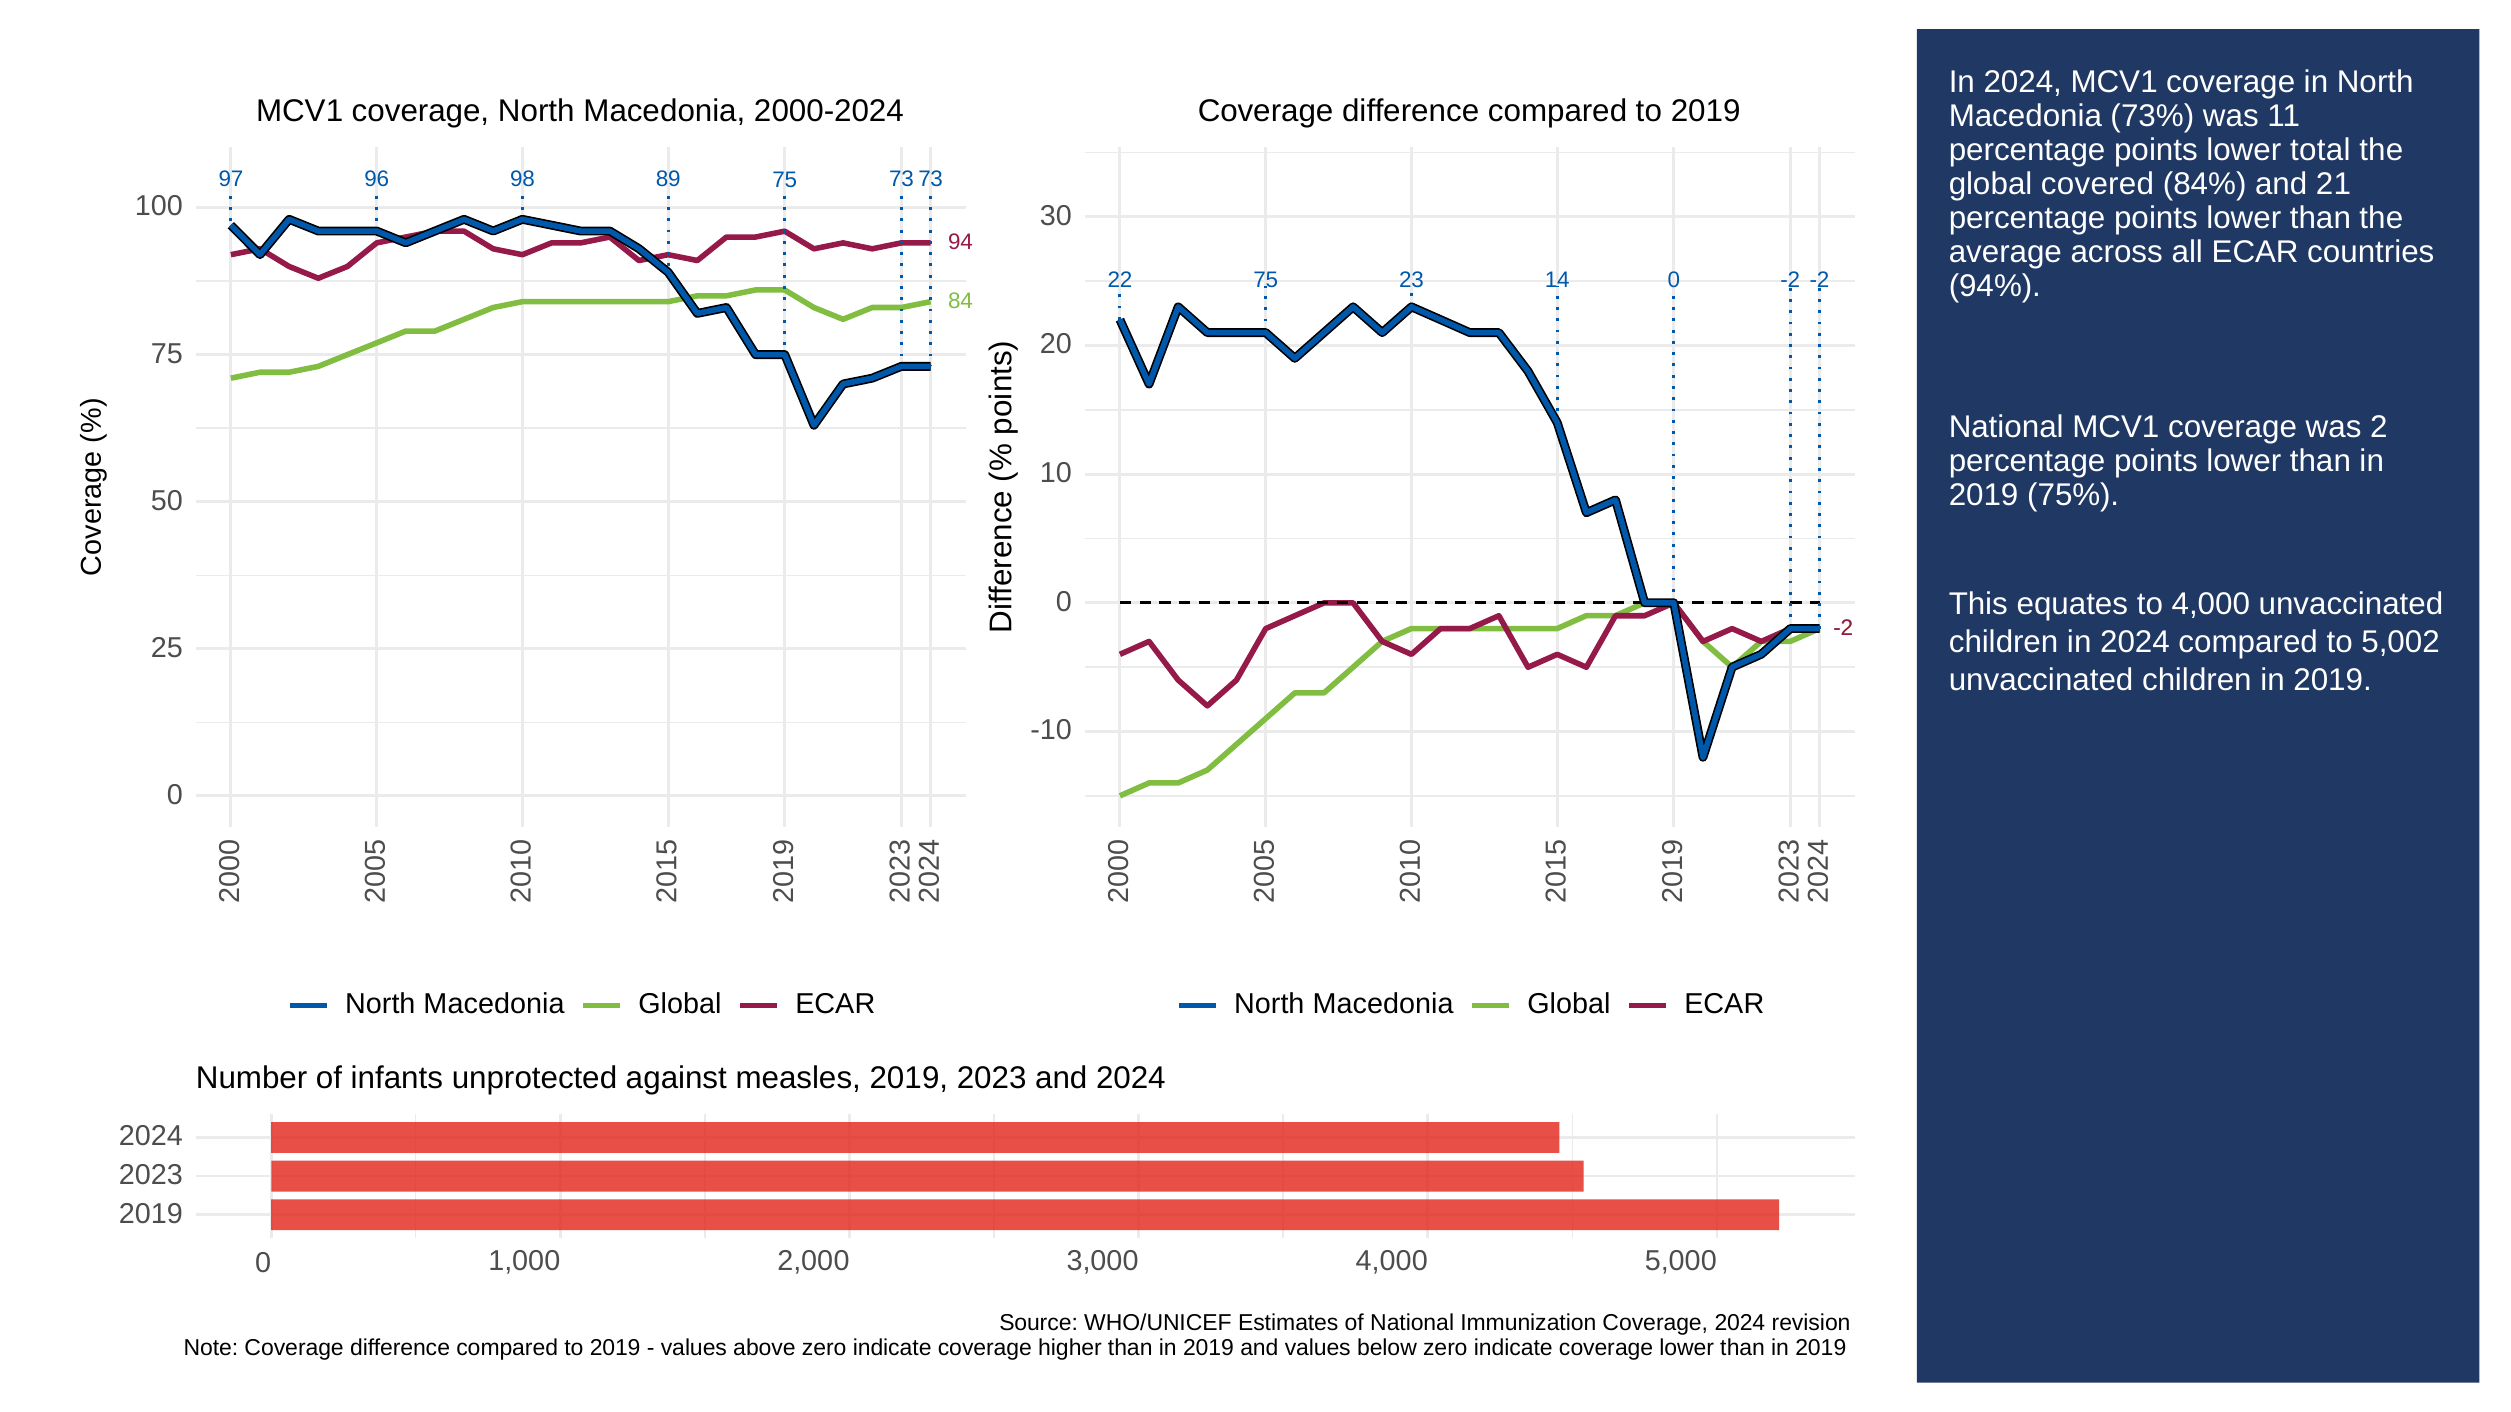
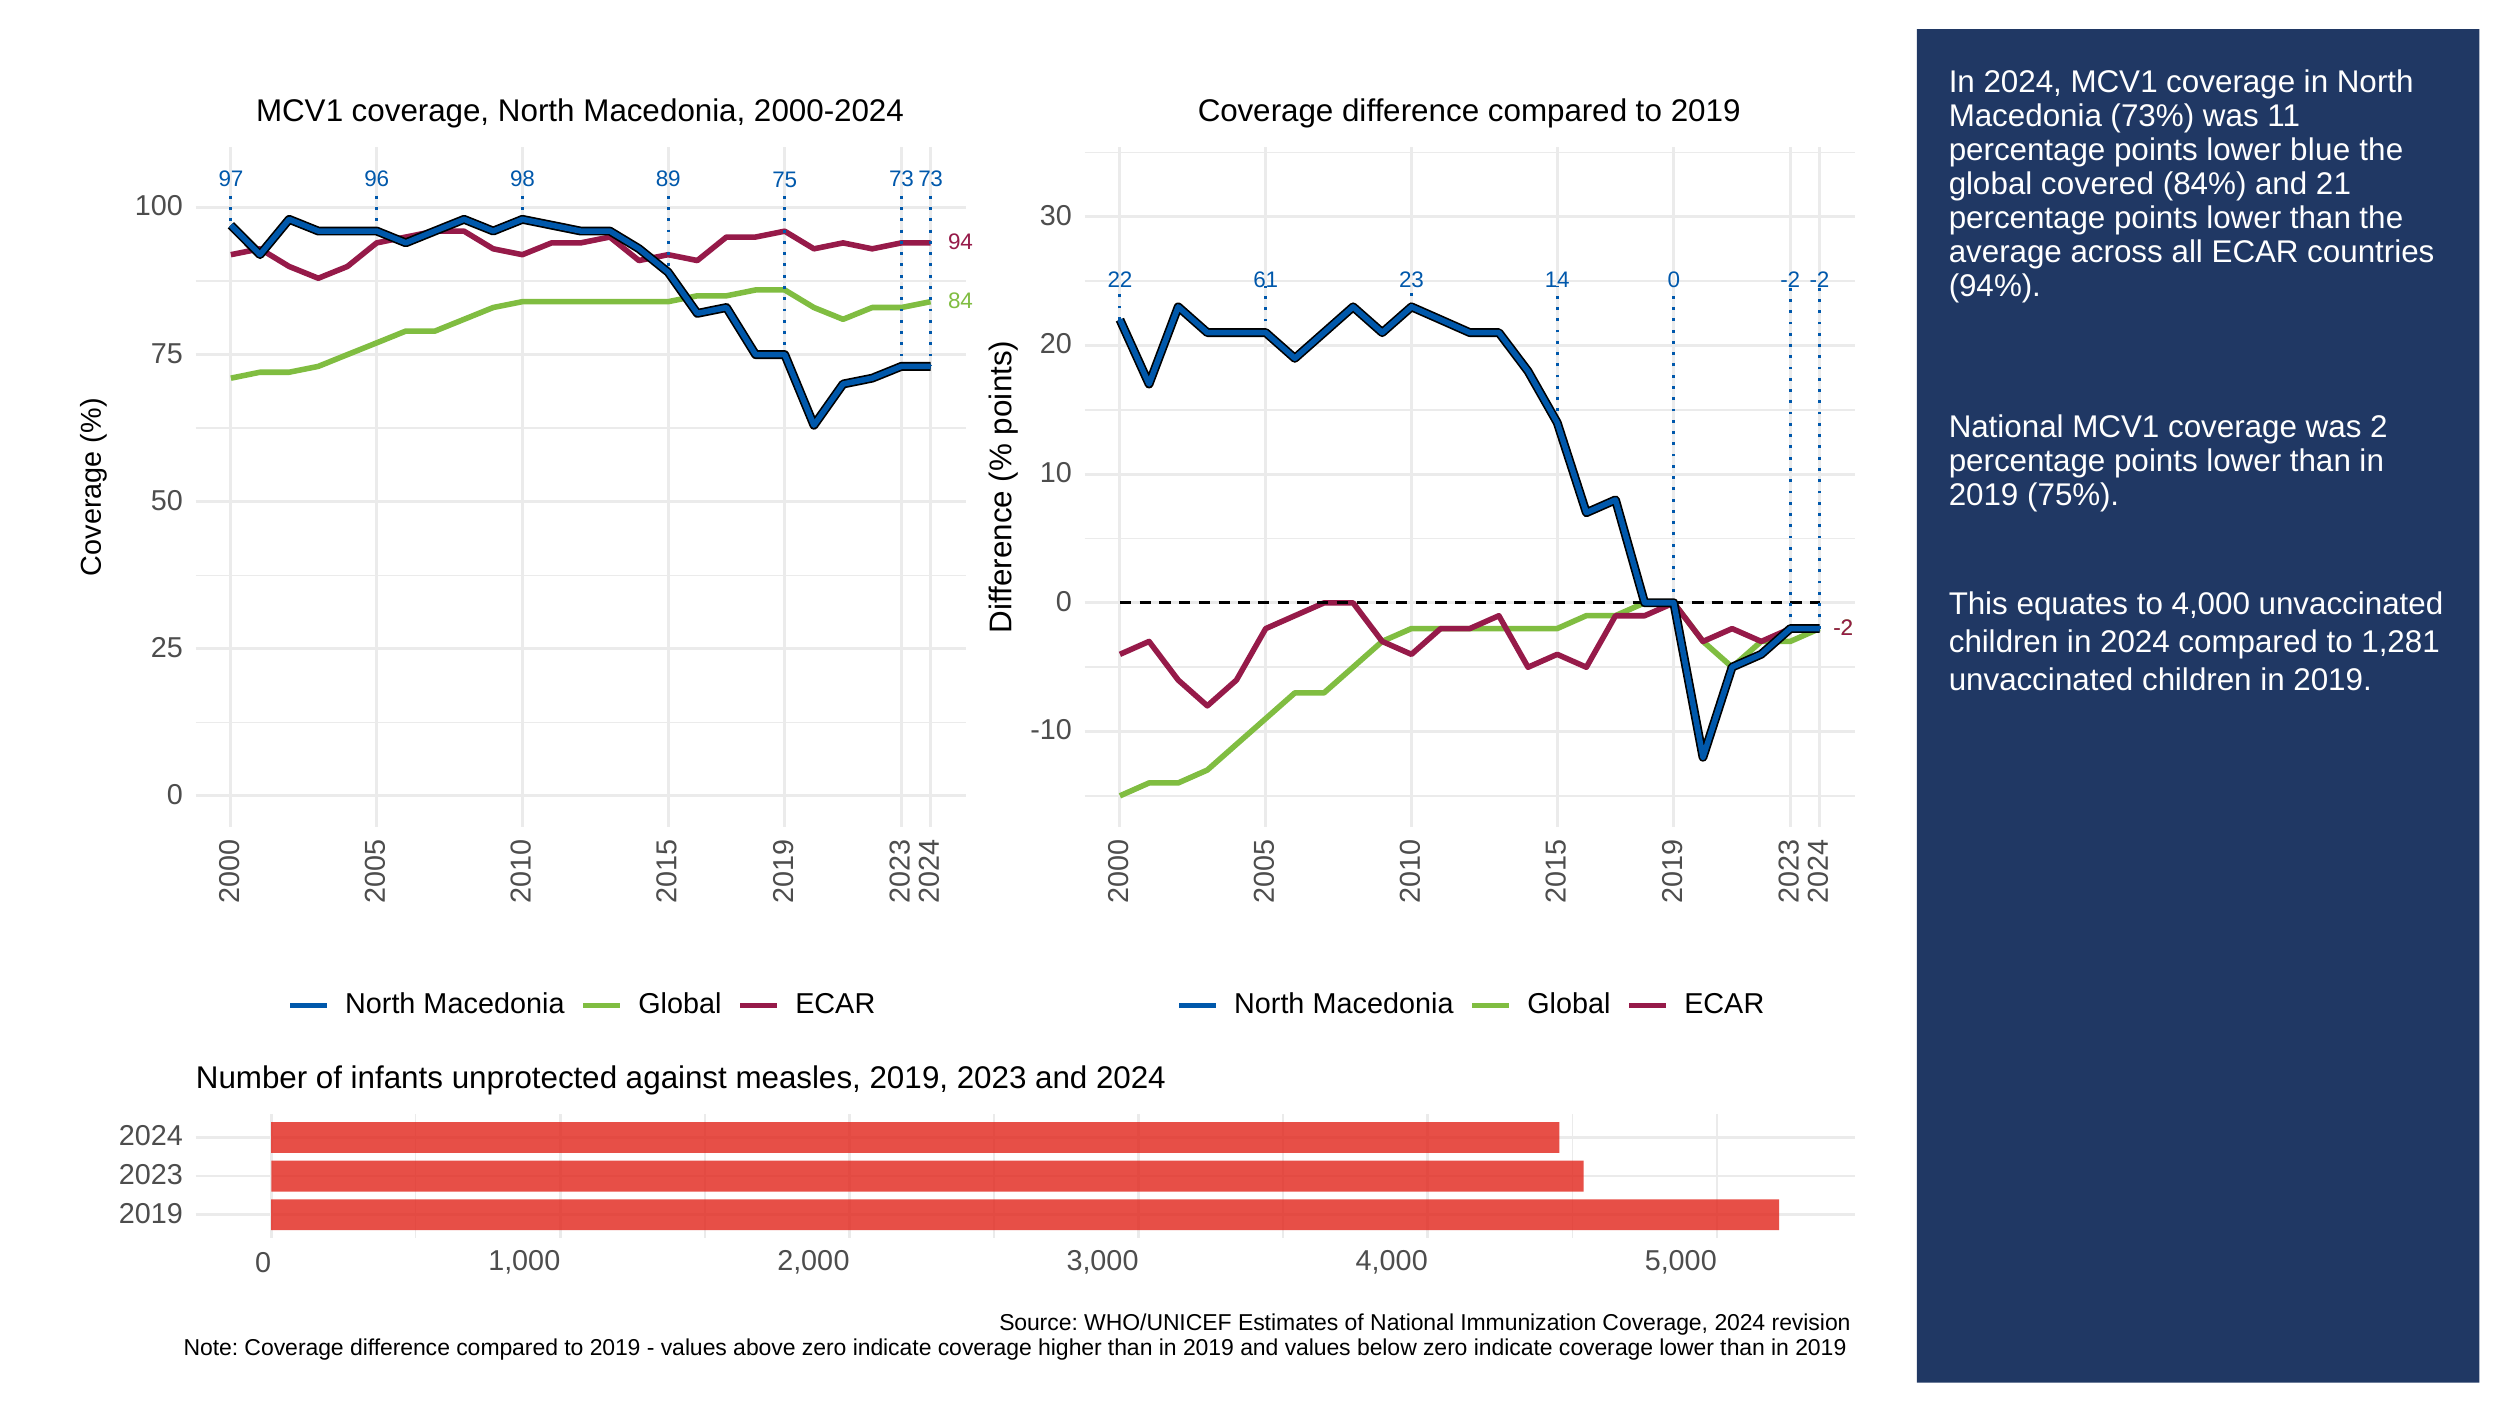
total: total -> blue (2320, 150)
22 75: 75 -> 61 (1266, 280)
5,002: 5,002 -> 1,281 (2401, 642)
